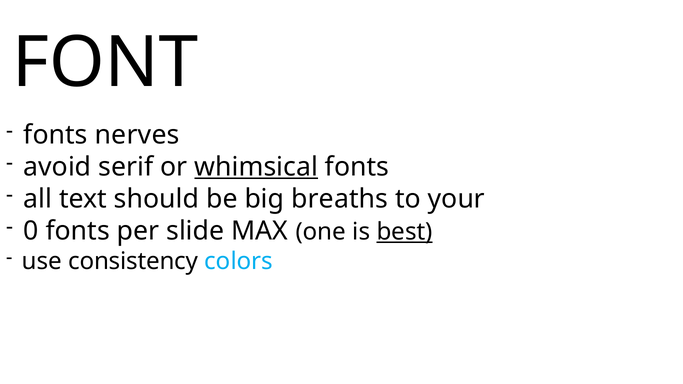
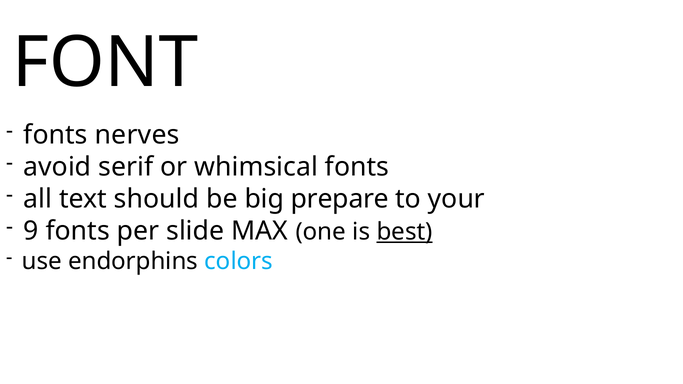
whimsical underline: present -> none (256, 167)
breaths: breaths -> prepare (340, 199)
0: 0 -> 9 (31, 231)
consistency: consistency -> endorphins (133, 262)
